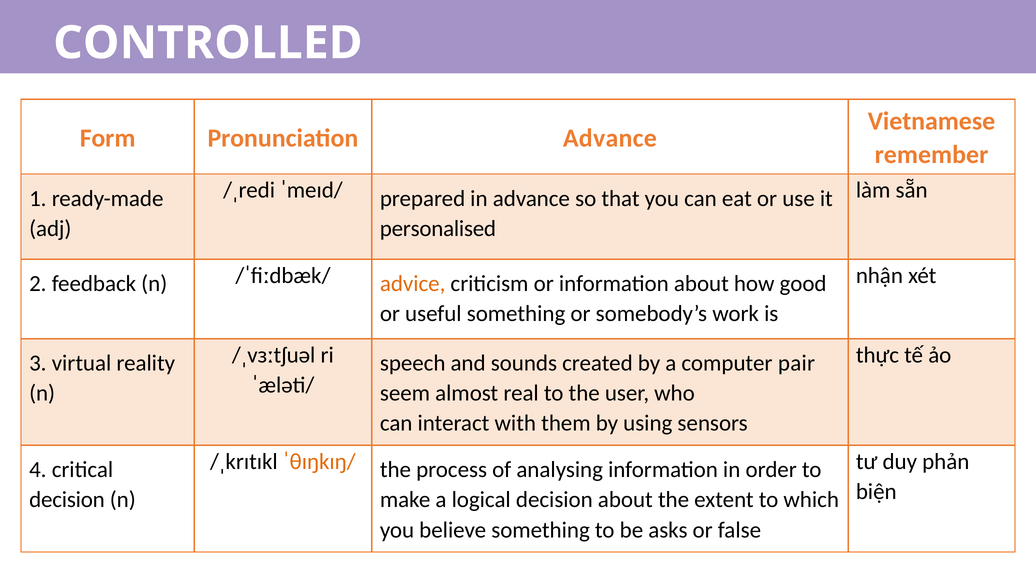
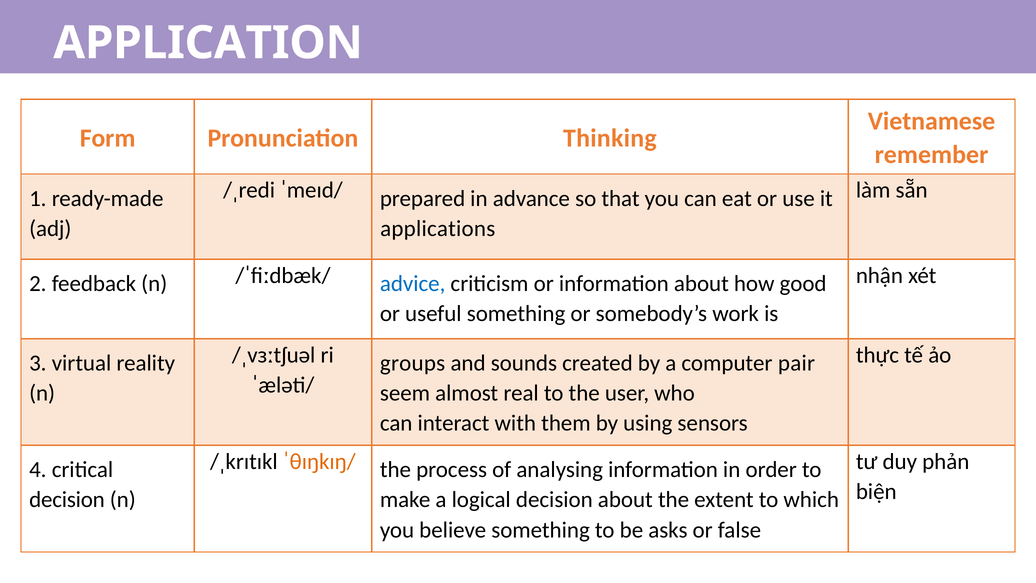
CONTROLLED: CONTROLLED -> APPLICATION (208, 43)
Pronunciation Advance: Advance -> Thinking (610, 138)
personalised: personalised -> applications (438, 228)
advice colour: orange -> blue (413, 283)
speech: speech -> groups (413, 363)
